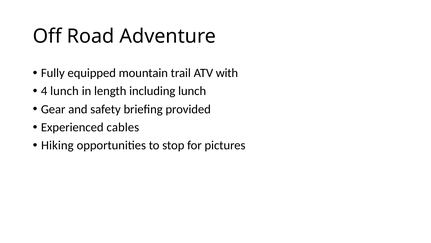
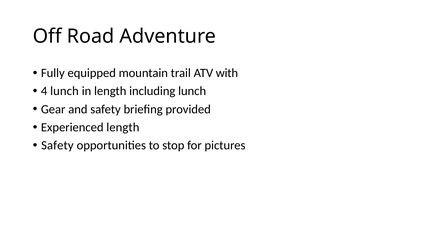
Experienced cables: cables -> length (123, 127)
Hiking: Hiking -> Safety (57, 145)
